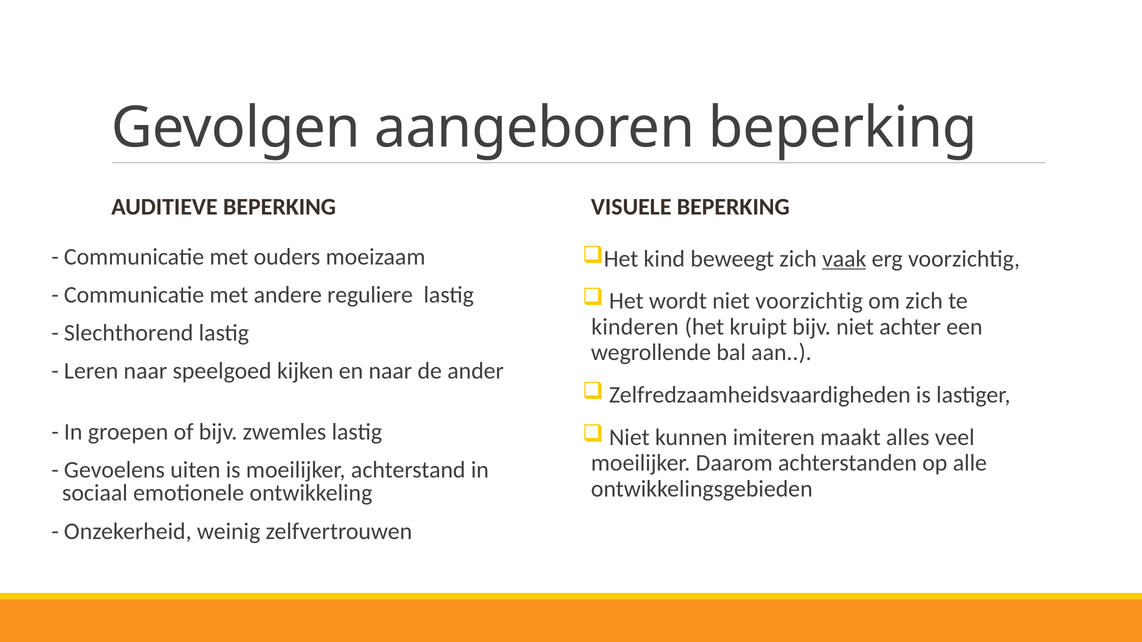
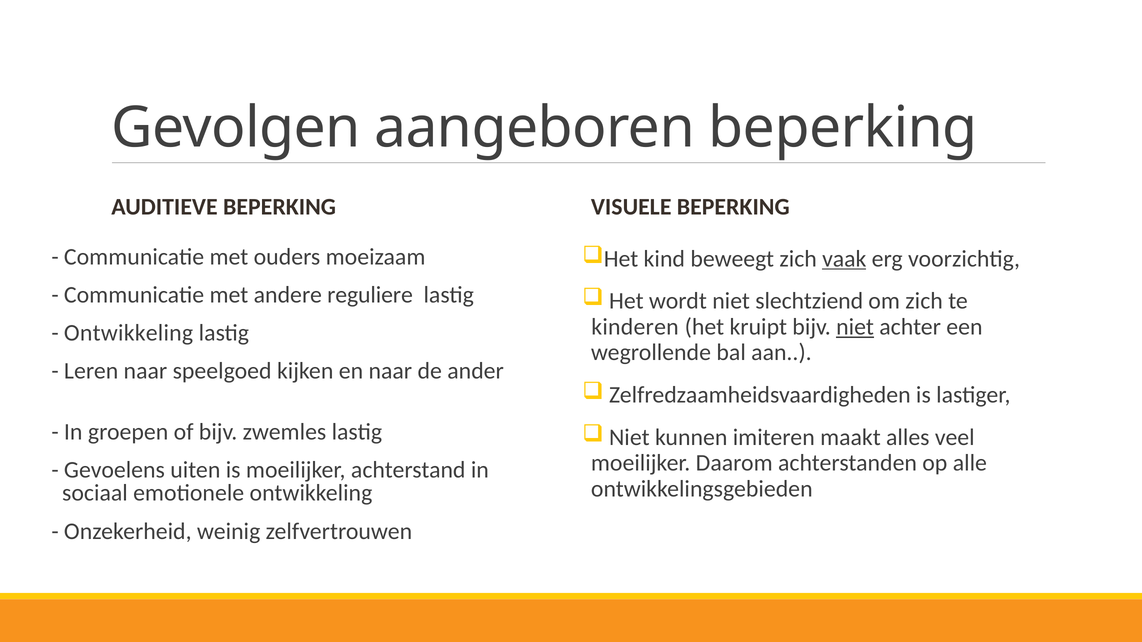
niet voorzichtig: voorzichtig -> slechtziend (809, 301)
niet underline: none -> present (855, 327)
Slechthorend: Slechthorend -> Ontwikkeling (129, 333)
